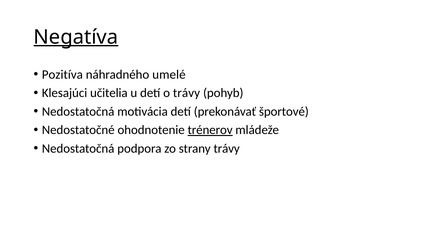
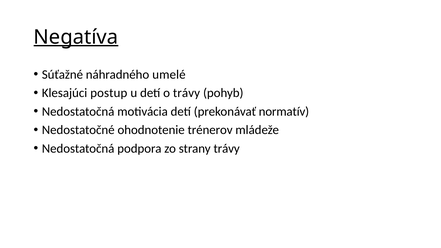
Pozitíva: Pozitíva -> Súťažné (62, 75)
učitelia: učitelia -> postup (109, 93)
športové: športové -> normatív (284, 112)
trénerov underline: present -> none (210, 130)
